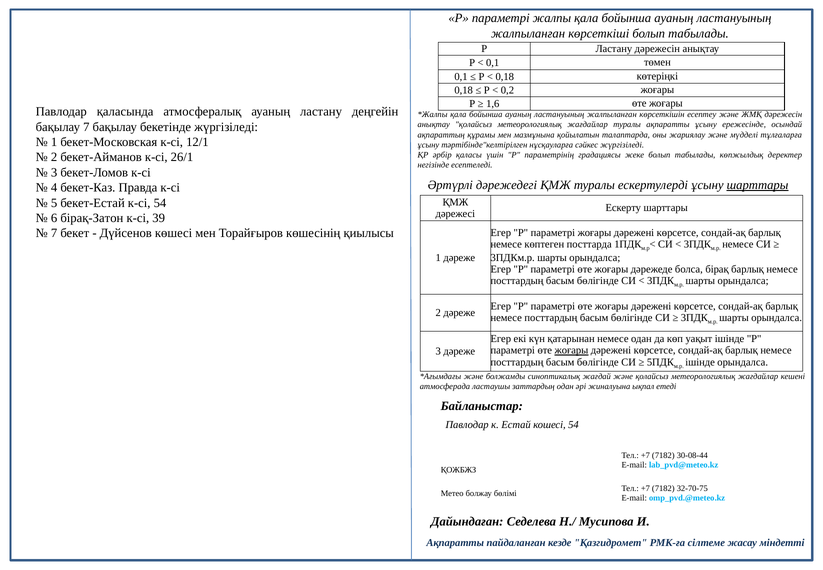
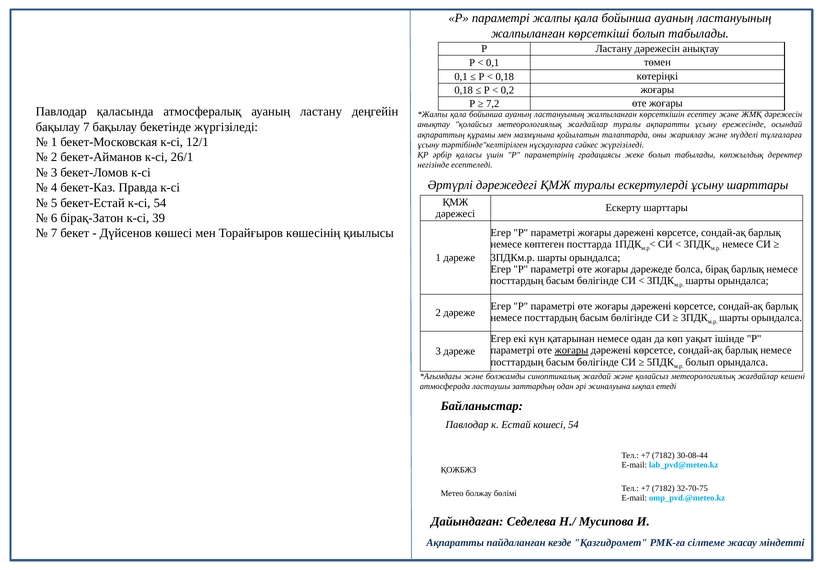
1,6: 1,6 -> 7,2 (493, 104)
шарттары underline: present -> none (758, 185)
ішінде: ішінде -> болып (700, 362)
